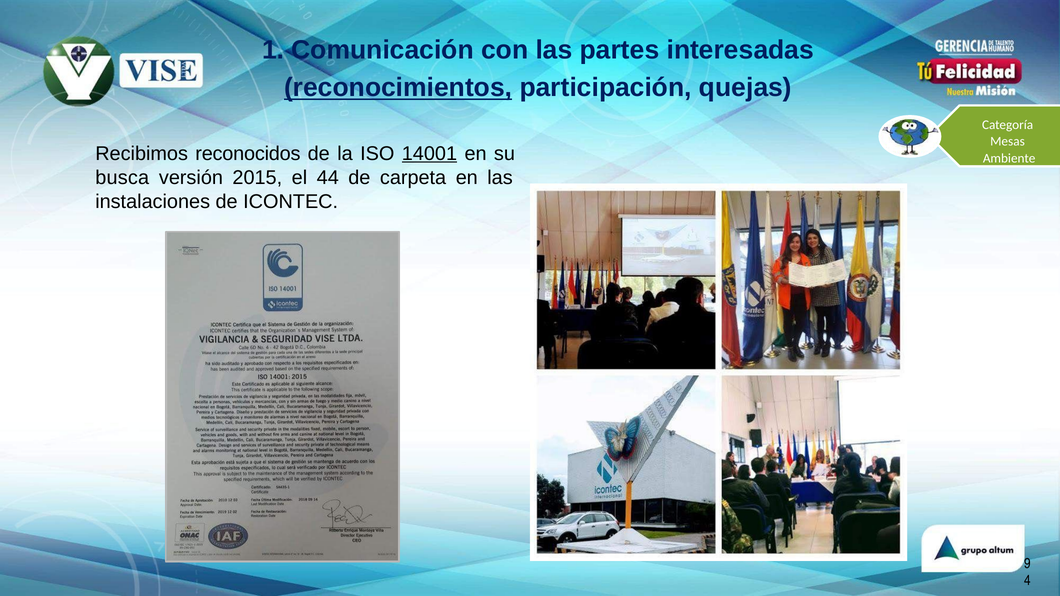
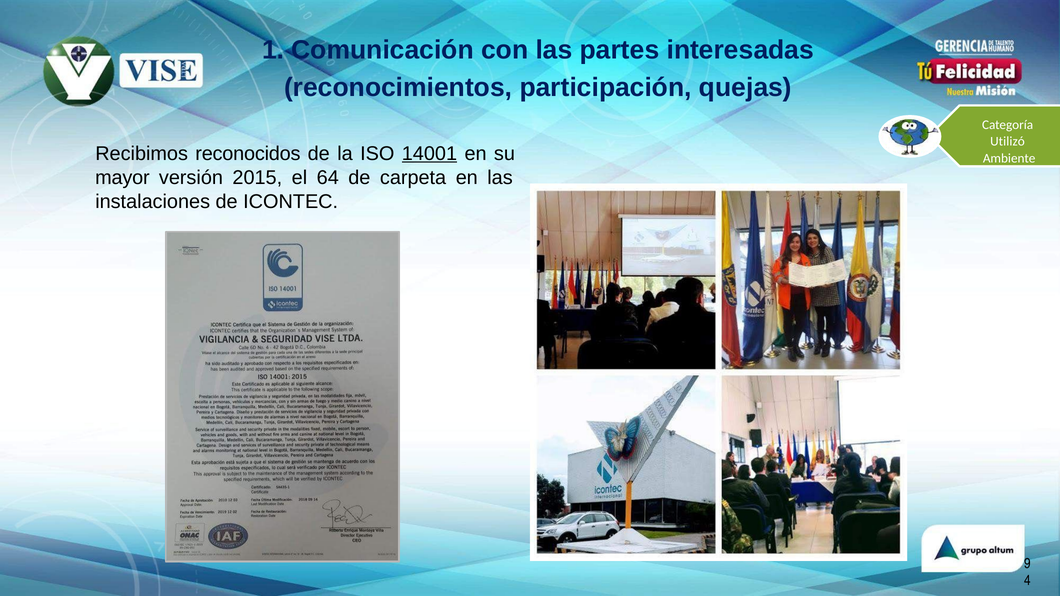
reconocimientos underline: present -> none (398, 88)
Mesas: Mesas -> Utilizó (1007, 142)
busca: busca -> mayor (122, 178)
44: 44 -> 64 (328, 178)
